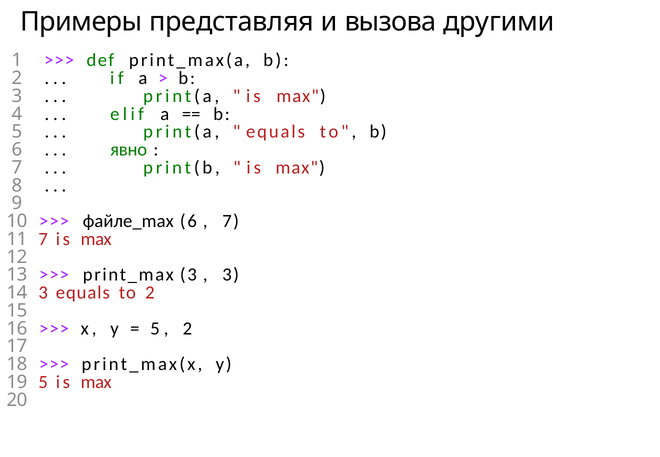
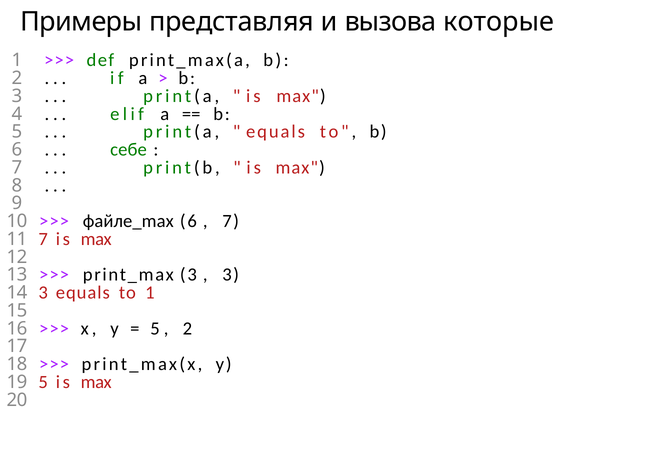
другими: другими -> которые (499, 22)
явно: явно -> себе (129, 150)
to 2: 2 -> 1 (150, 293)
